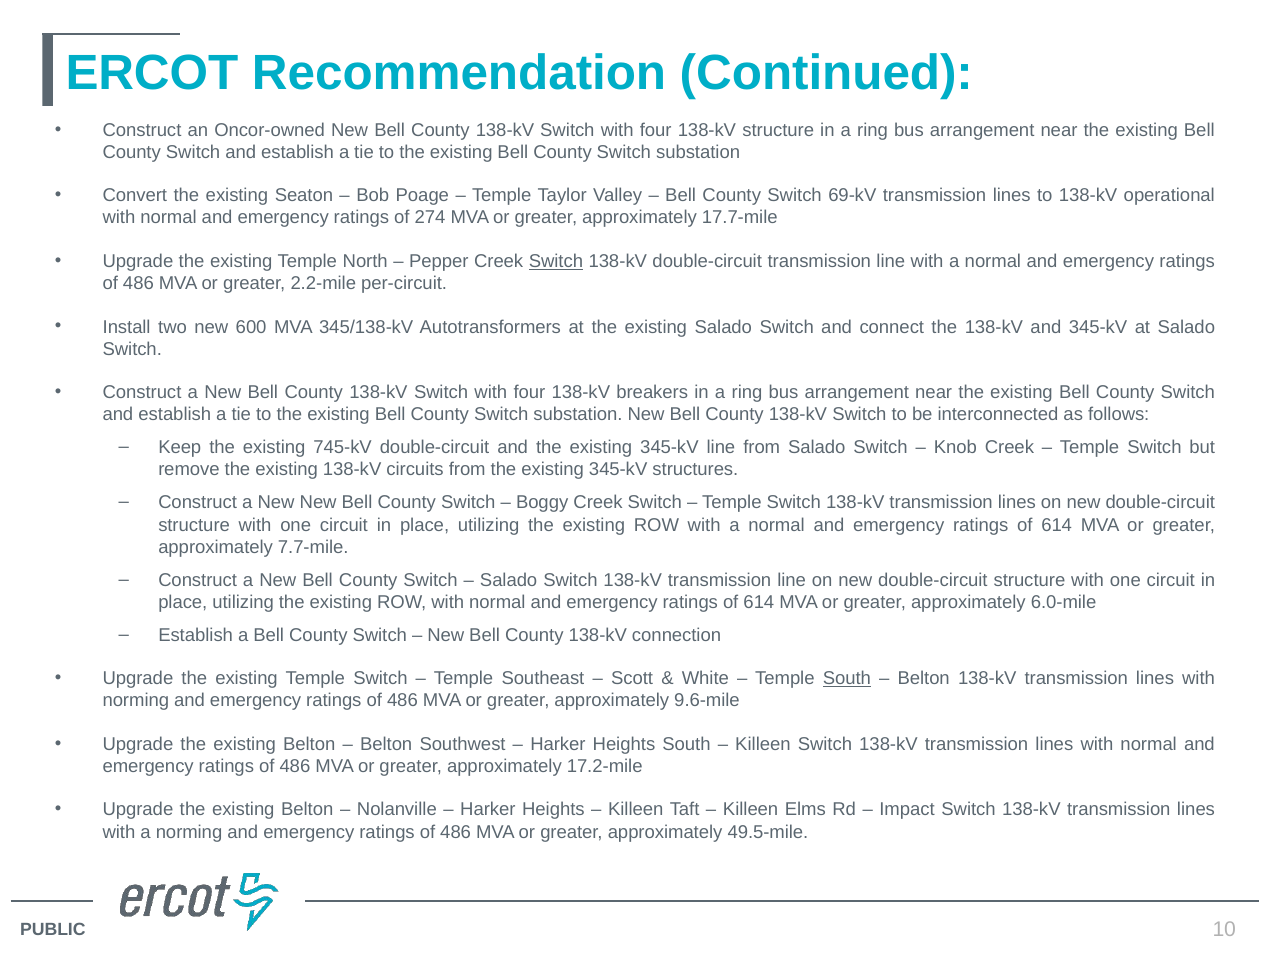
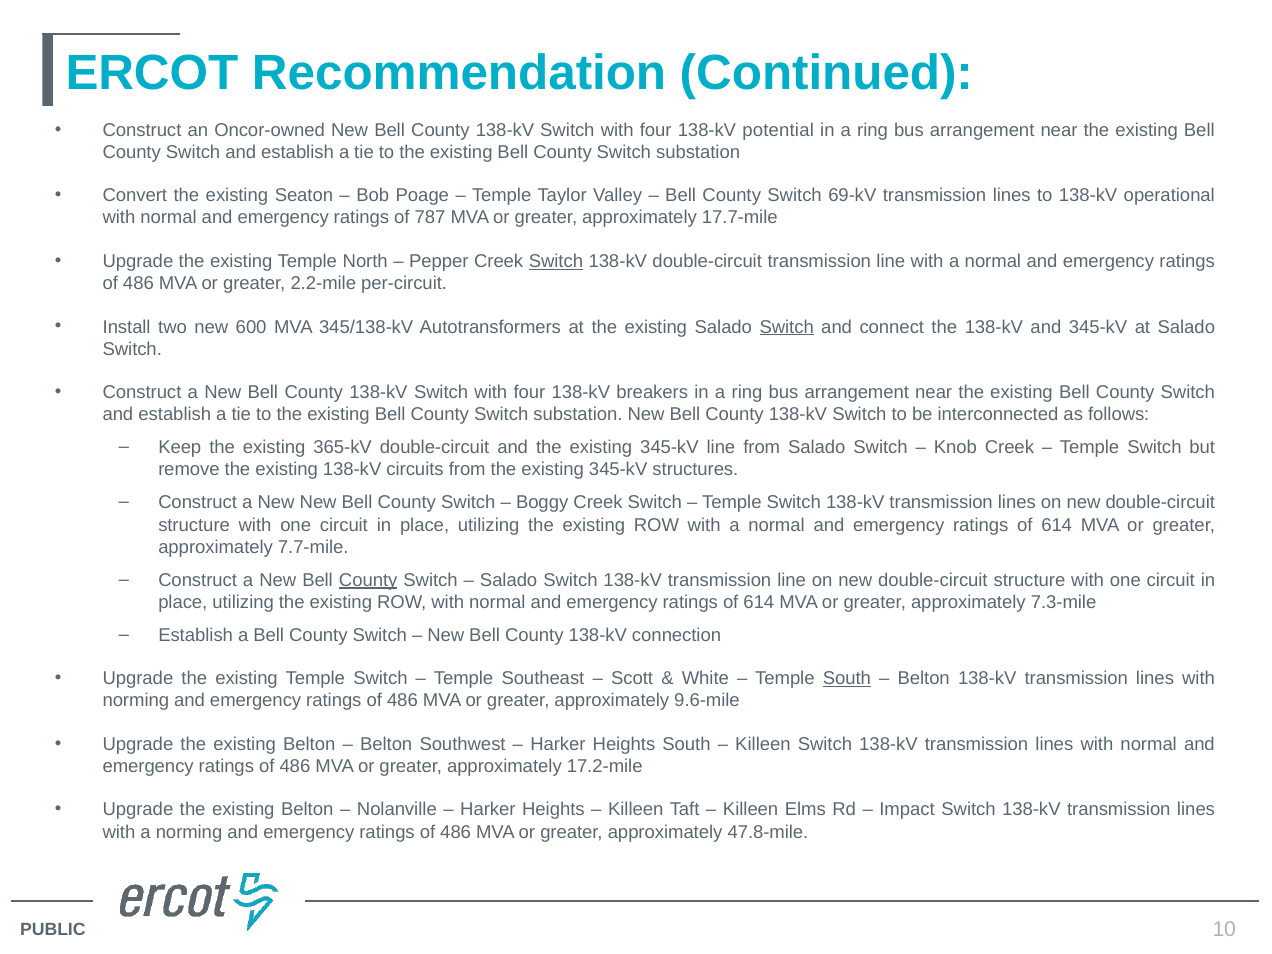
138-kV structure: structure -> potential (778, 130)
274: 274 -> 787 (430, 218)
Switch underline: none -> present (787, 327)
745-kV: 745-kV -> 365-kV (343, 448)
County underline: none -> present (368, 580)
6.0-mile: 6.0-mile -> 7.3-mile (1064, 602)
49.5-mile: 49.5-mile -> 47.8-mile (768, 832)
